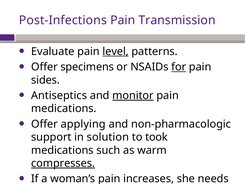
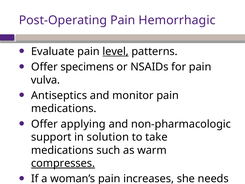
Post-Infections: Post-Infections -> Post-Operating (63, 20)
Transmission: Transmission -> Hemorrhagic (177, 20)
for underline: present -> none (179, 67)
sides: sides -> vulva (45, 80)
monitor underline: present -> none (133, 95)
took: took -> take (156, 137)
